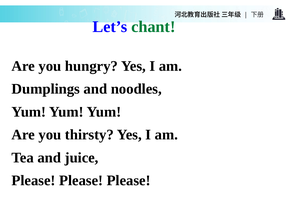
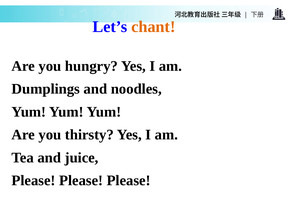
chant colour: green -> orange (153, 27)
